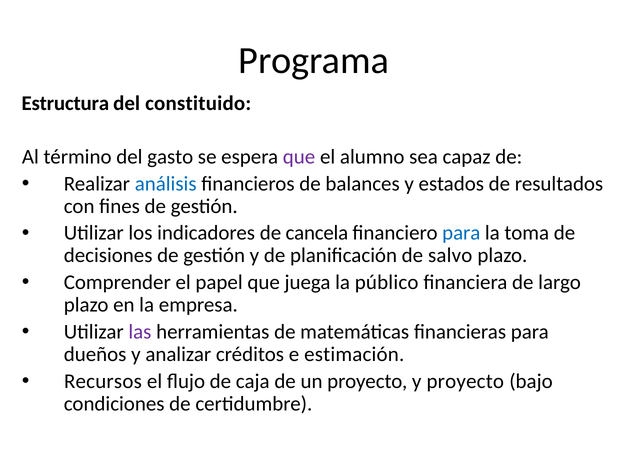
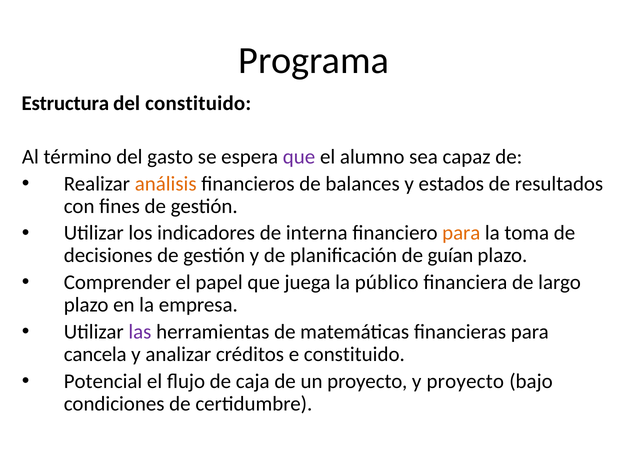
análisis colour: blue -> orange (166, 184)
cancela: cancela -> interna (317, 233)
para colour: blue -> orange (461, 233)
salvo: salvo -> guían (450, 256)
dueños: dueños -> cancela (95, 354)
e estimación: estimación -> constituido (354, 354)
Recursos: Recursos -> Potencial (103, 381)
